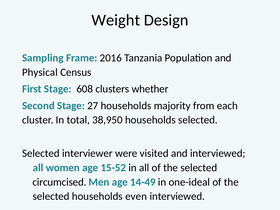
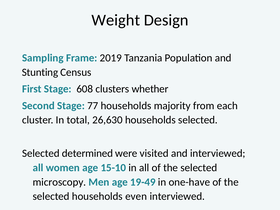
2016: 2016 -> 2019 (111, 58)
Physical: Physical -> Stunting (40, 72)
27: 27 -> 77 (93, 106)
38,950: 38,950 -> 26,630 (107, 120)
interviewer: interviewer -> determined (87, 153)
15-52: 15-52 -> 15-10 (113, 168)
circumcised: circumcised -> microscopy (59, 182)
14-49: 14-49 -> 19-49 (143, 182)
one-ideal: one-ideal -> one-have (189, 182)
